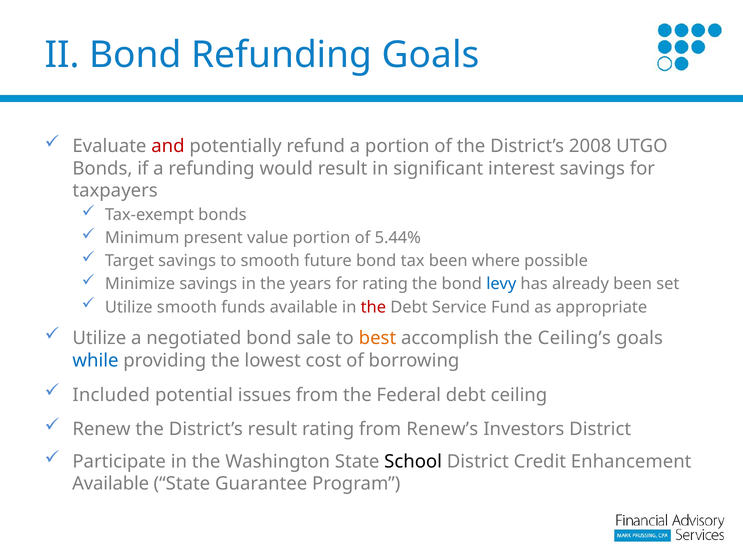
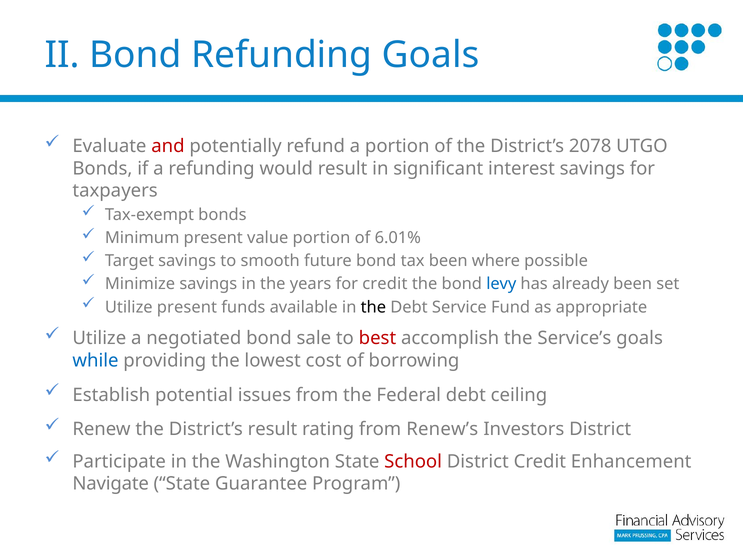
2008: 2008 -> 2078 (590, 146)
5.44%: 5.44% -> 6.01% (398, 238)
for rating: rating -> credit (385, 284)
Utilize smooth: smooth -> present (187, 307)
the colour: red -> black (373, 307)
best colour: orange -> red (377, 338)
Ceiling’s: Ceiling’s -> Service’s (574, 338)
Included: Included -> Establish (111, 395)
School colour: black -> red (413, 462)
Available: Available -> Navigate (111, 484)
